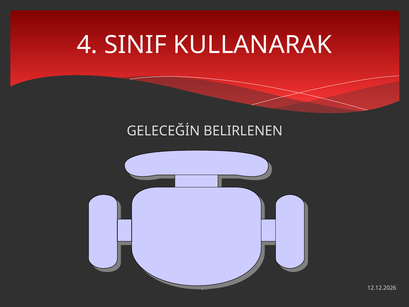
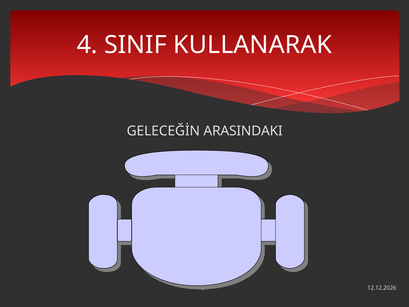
BELIRLENEN: BELIRLENEN -> ARASINDAKI (243, 131)
